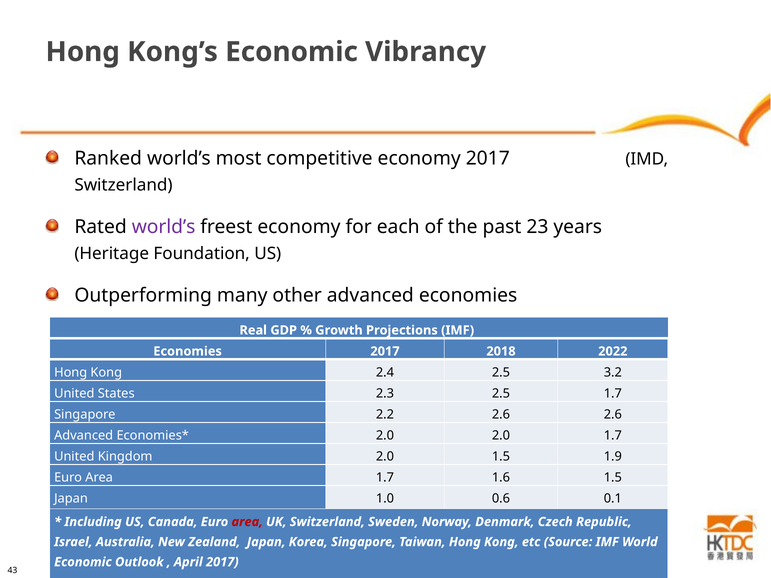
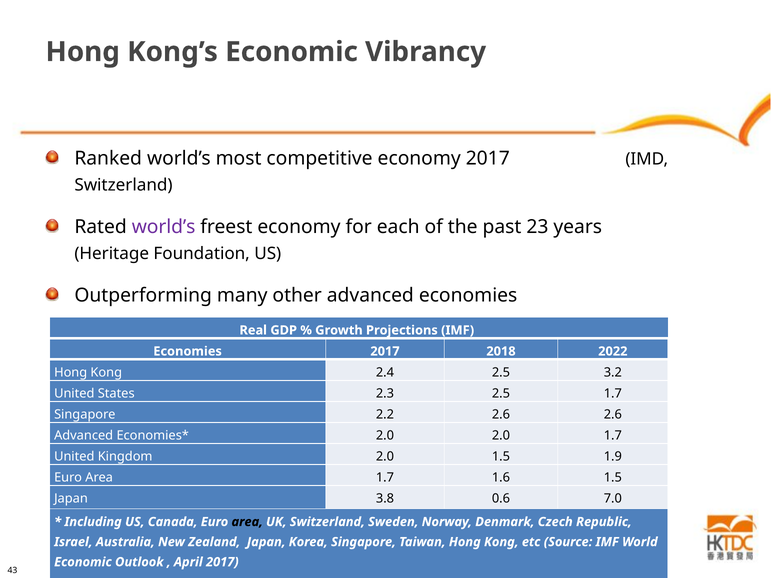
1.0: 1.0 -> 3.8 (385, 499)
0.1: 0.1 -> 7.0 (613, 499)
area colour: red -> black (247, 522)
